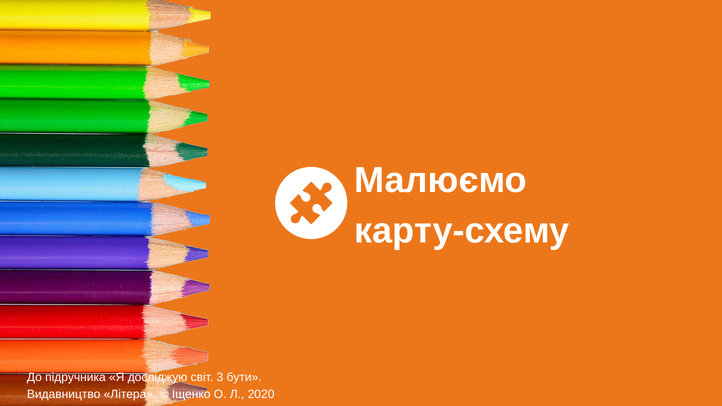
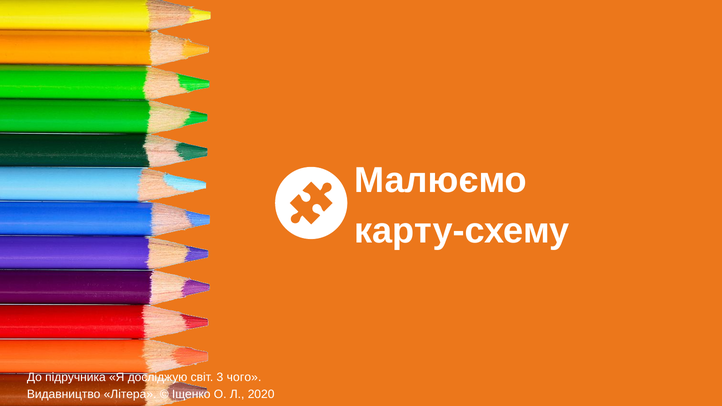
бути: бути -> чого (244, 377)
